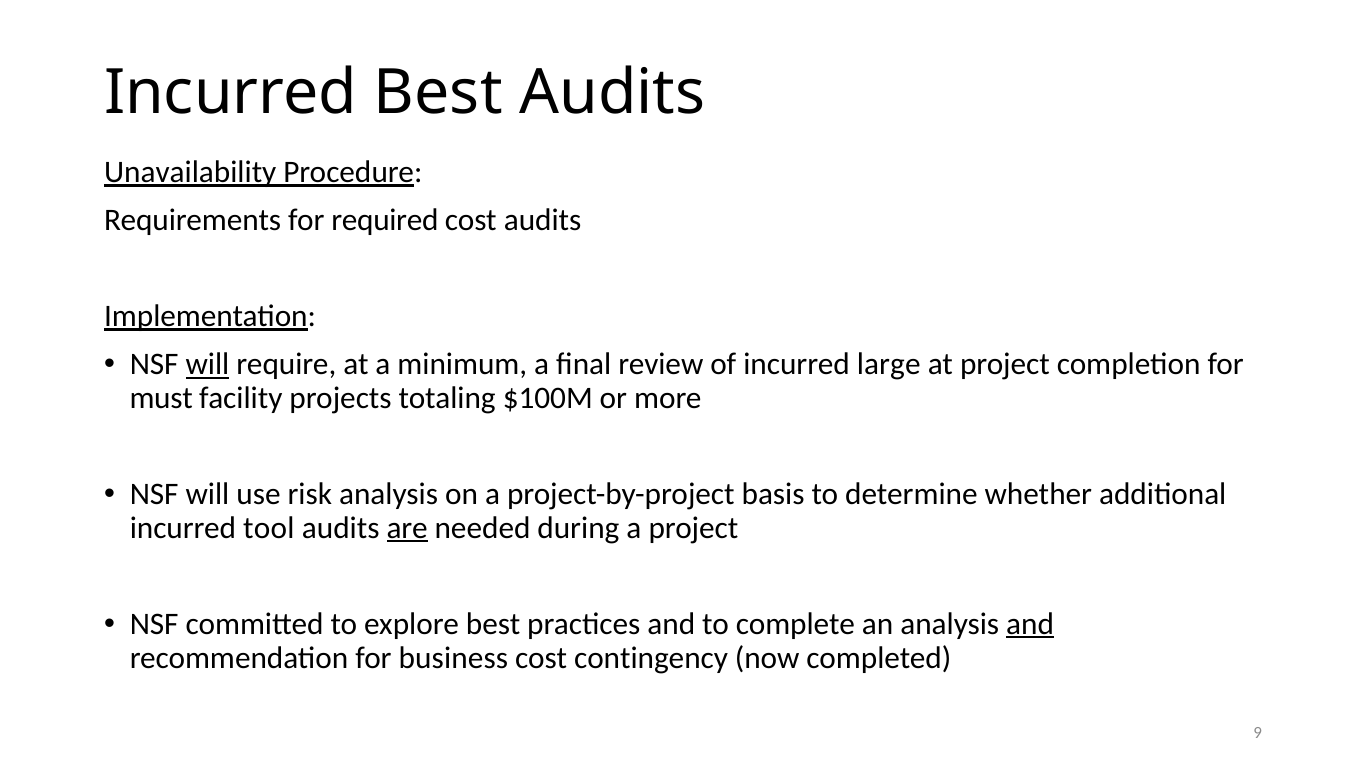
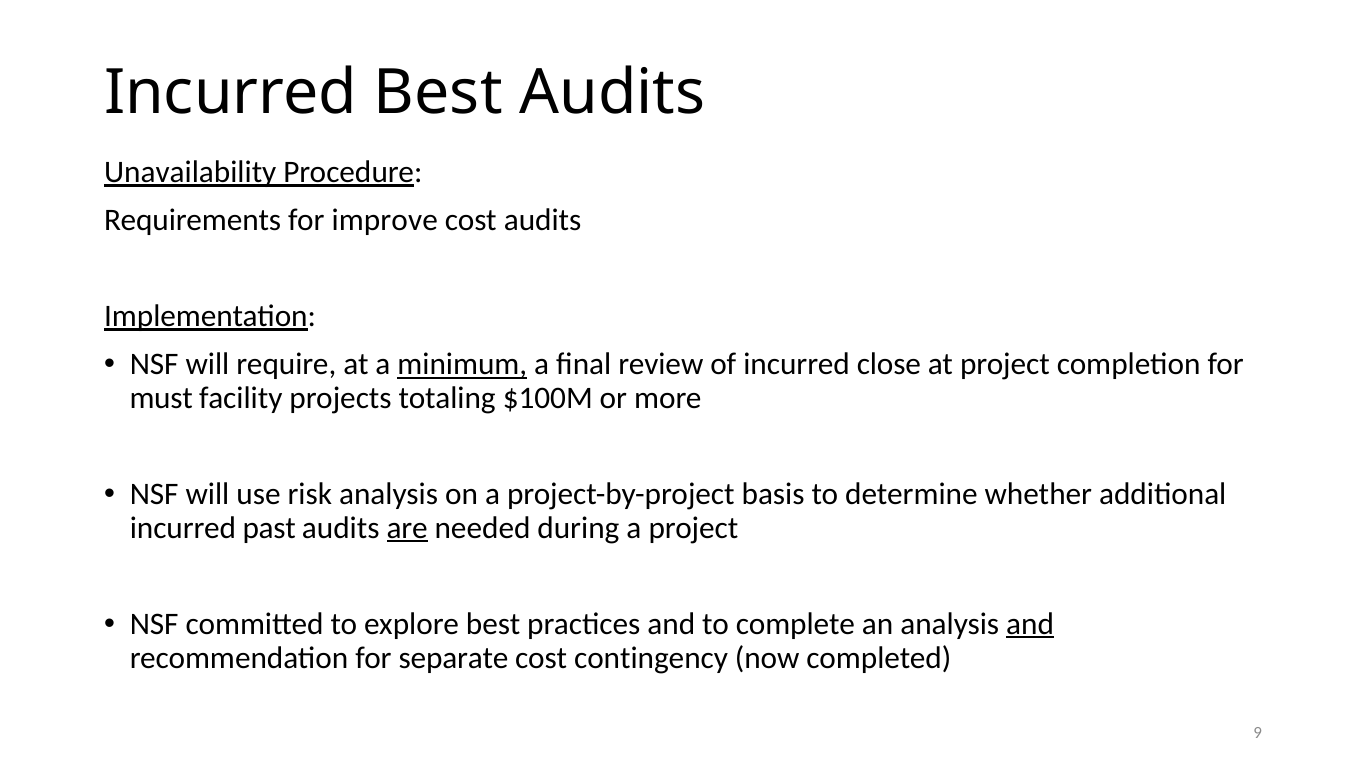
required: required -> improve (385, 220)
will underline: present -> none (207, 365)
minimum underline: none -> present (462, 365)
large: large -> close (889, 365)
tool: tool -> past (269, 528)
business: business -> separate (454, 658)
